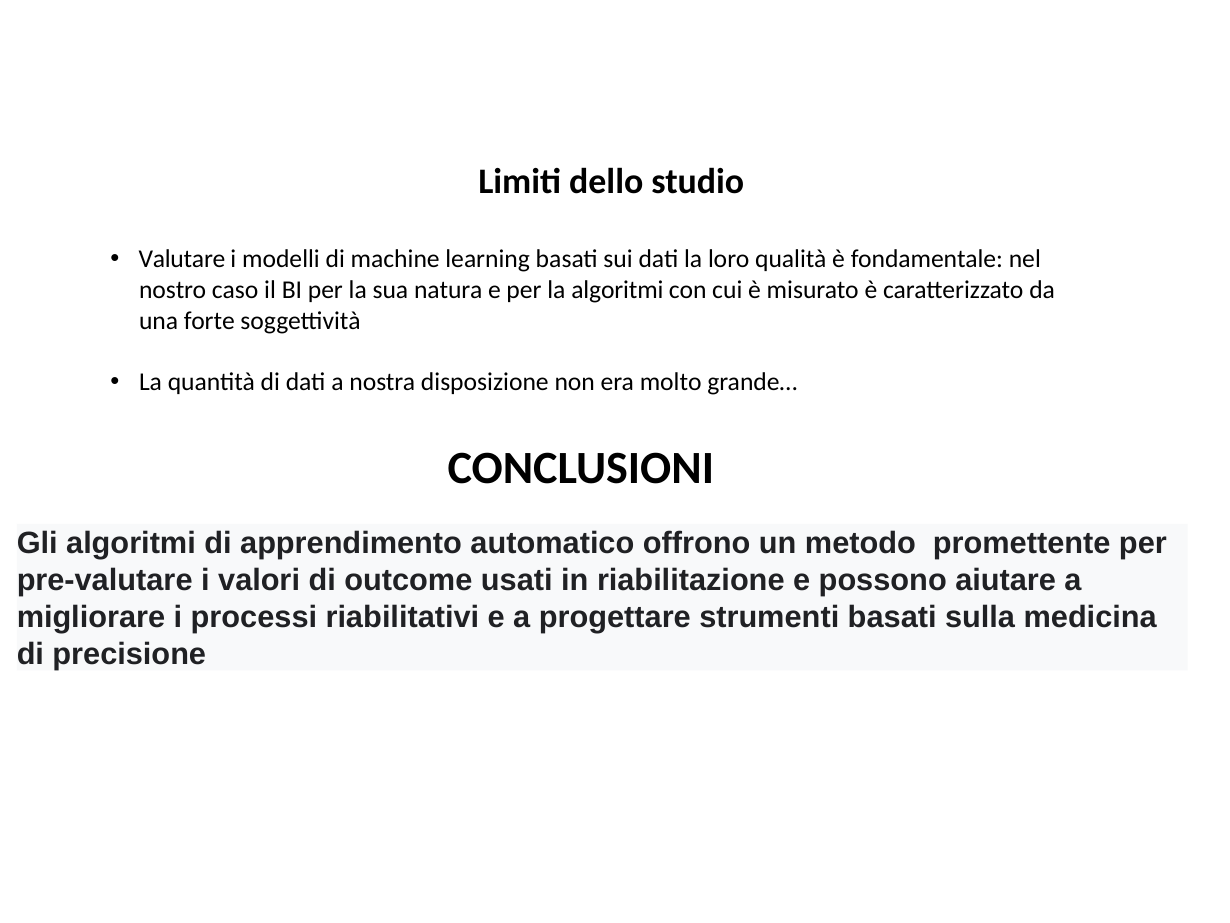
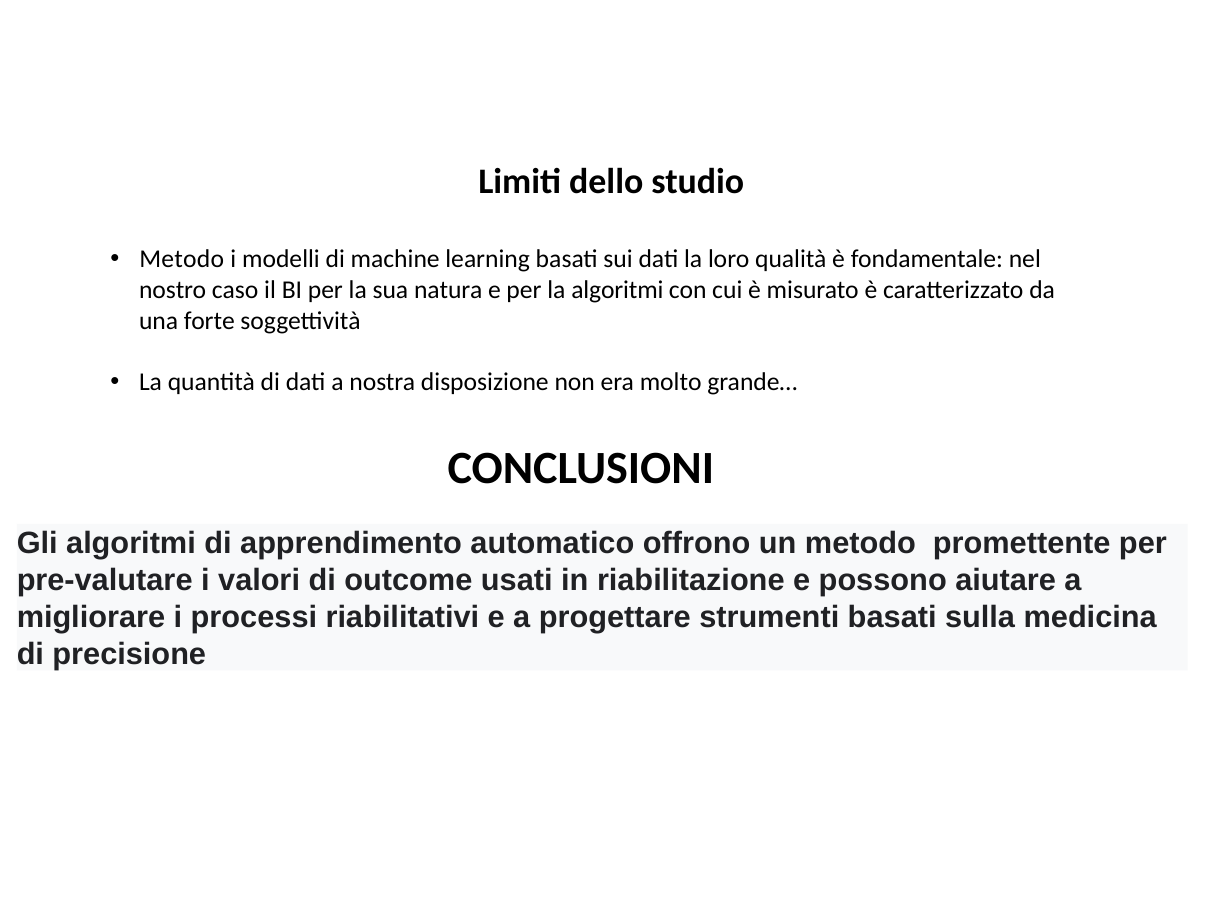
Valutare: Valutare -> Metodo (182, 259)
